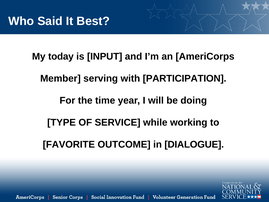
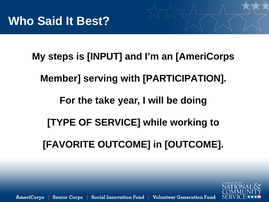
today: today -> steps (61, 56)
time: time -> take (105, 100)
in DIALOGUE: DIALOGUE -> OUTCOME (194, 144)
